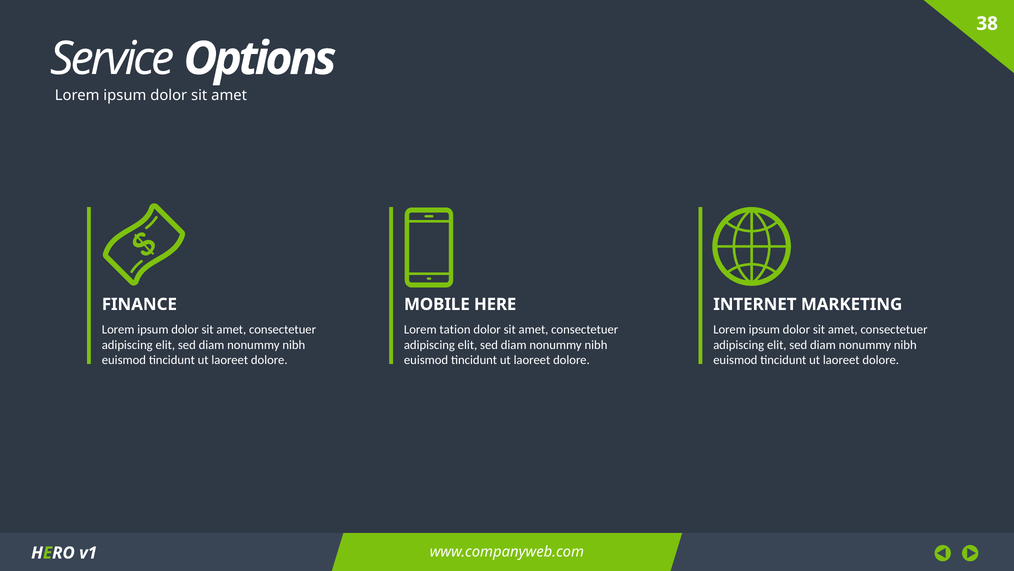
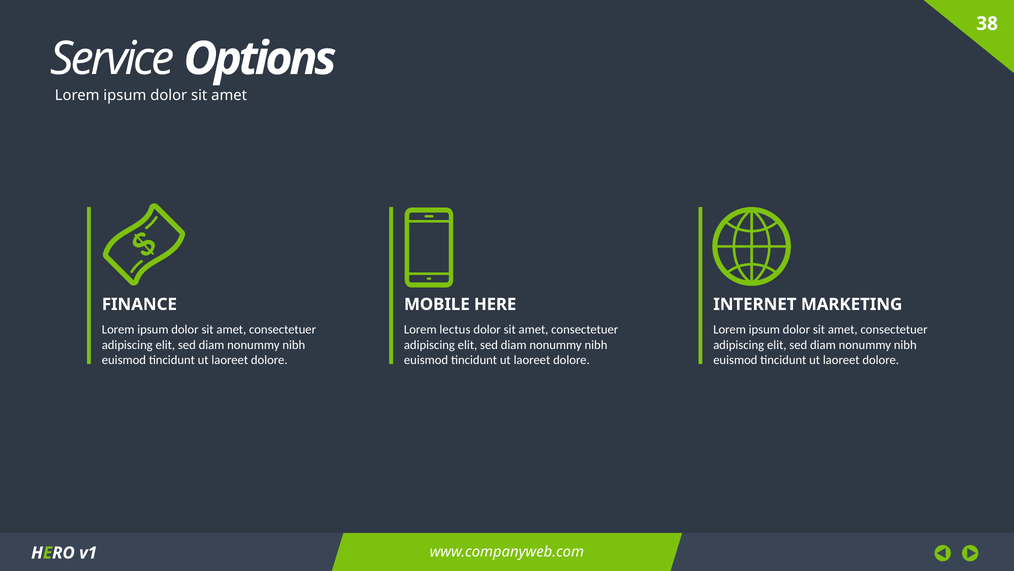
tation: tation -> lectus (455, 329)
